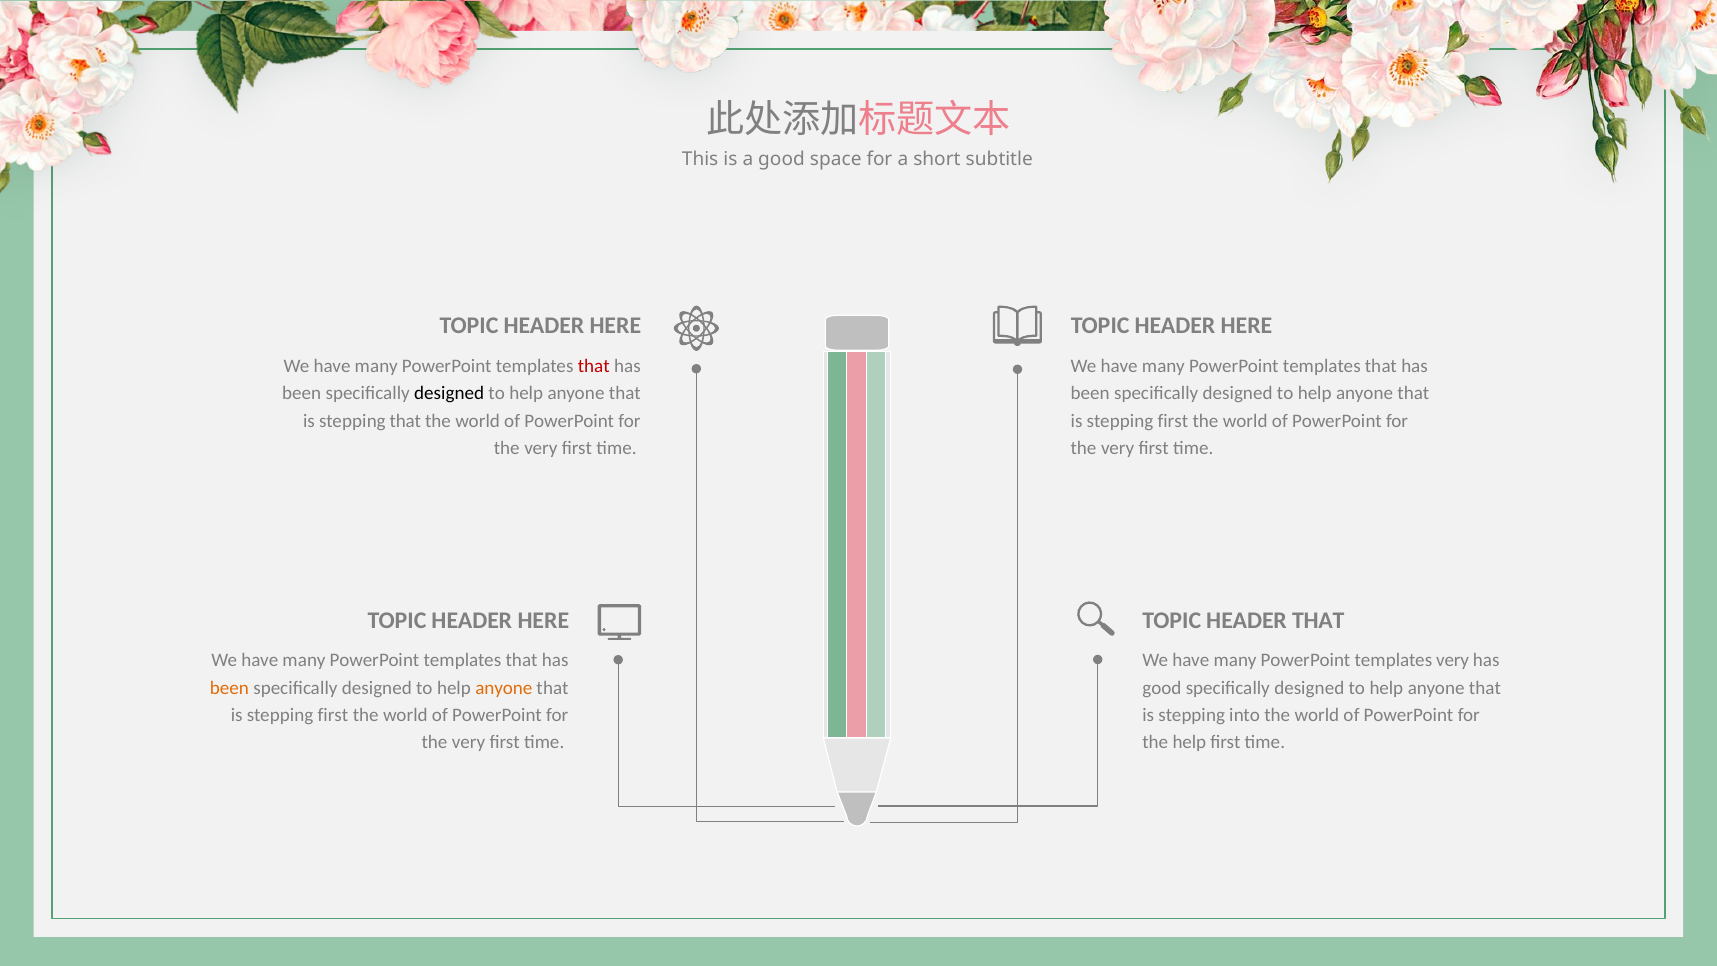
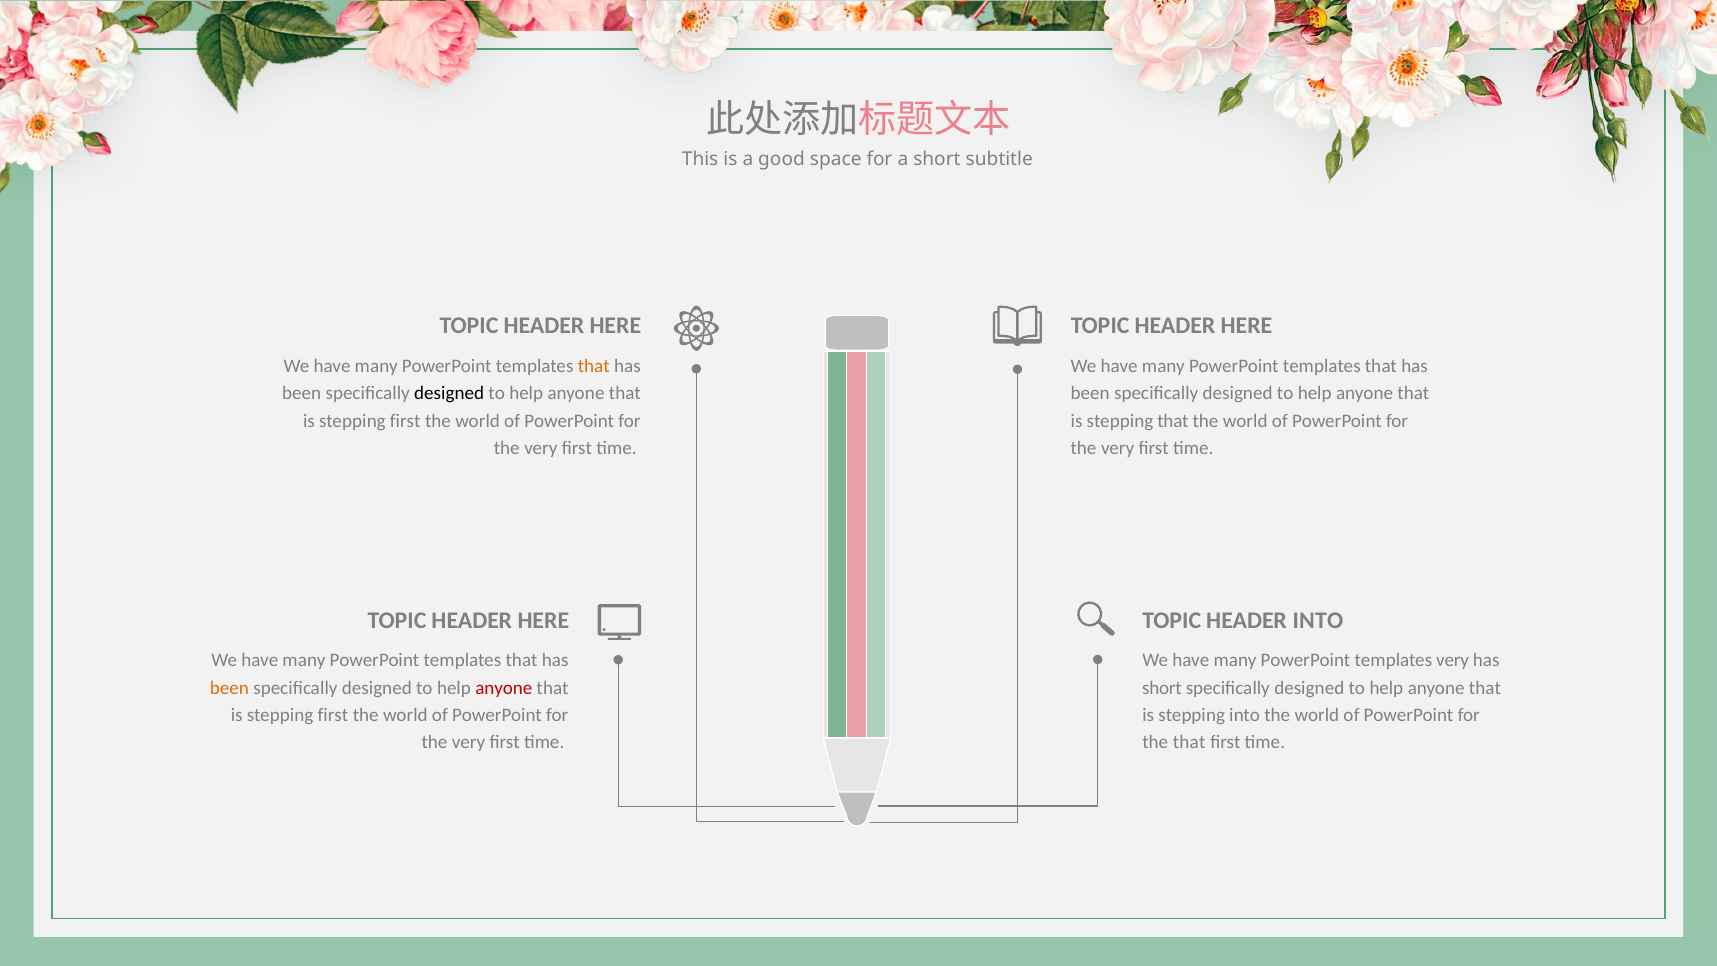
that colour: red -> orange (594, 366)
that: that -> first (405, 421)
first: first -> that (1173, 421)
HEADER THAT: THAT -> INTO (1318, 620)
anyone colour: orange -> red (504, 688)
good: good -> short (1162, 688)
the help: help -> that (1189, 742)
